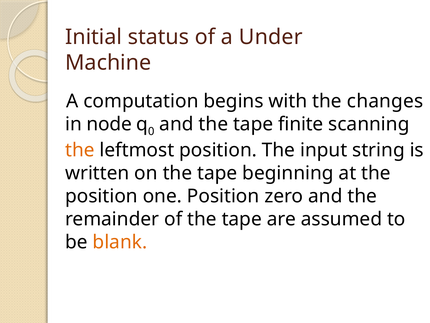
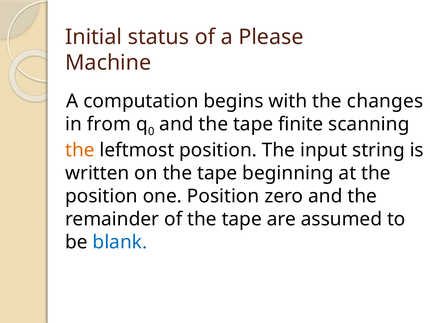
Under: Under -> Please (271, 37)
node: node -> from (109, 124)
blank colour: orange -> blue (120, 242)
